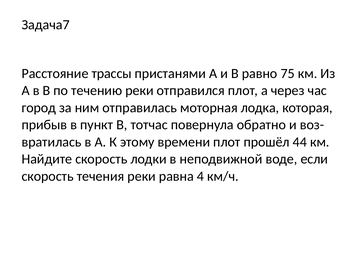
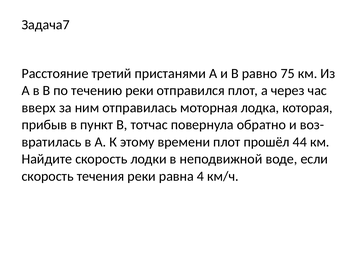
трассы: трассы -> третий (112, 74)
город: город -> вверх (39, 108)
